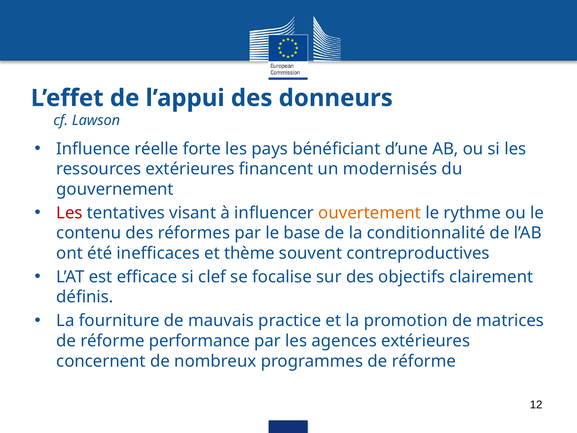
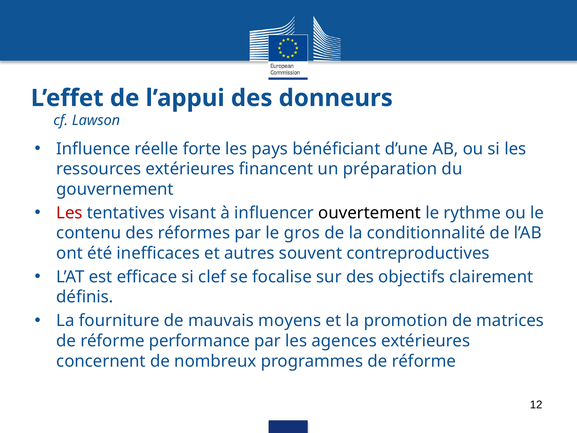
modernisés: modernisés -> préparation (390, 169)
ouvertement colour: orange -> black (370, 213)
base: base -> gros (302, 233)
thème: thème -> autres (249, 253)
practice: practice -> moyens (290, 321)
